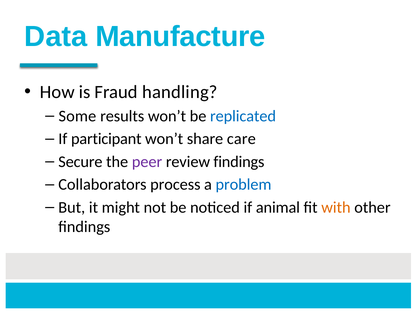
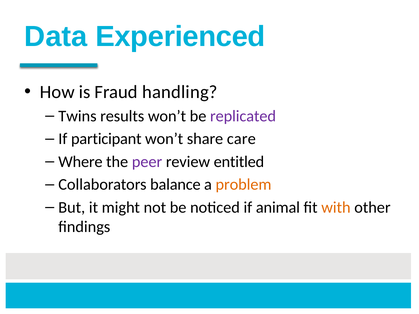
Manufacture: Manufacture -> Experienced (180, 36)
Some: Some -> Twins (77, 116)
replicated colour: blue -> purple (243, 116)
Secure: Secure -> Where (80, 162)
review findings: findings -> entitled (239, 162)
process: process -> balance (175, 185)
problem colour: blue -> orange (244, 185)
